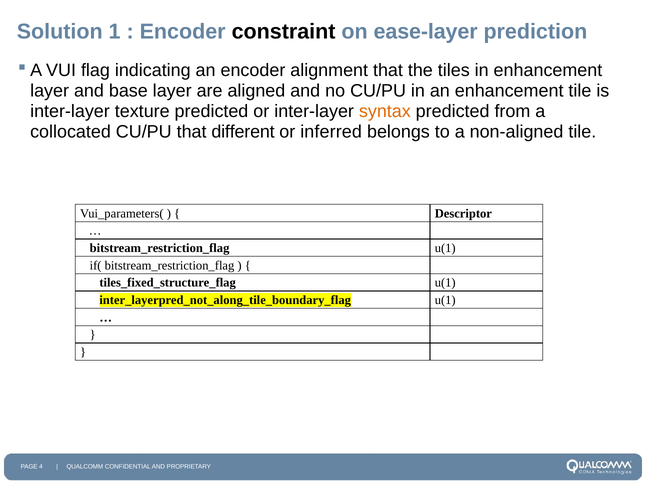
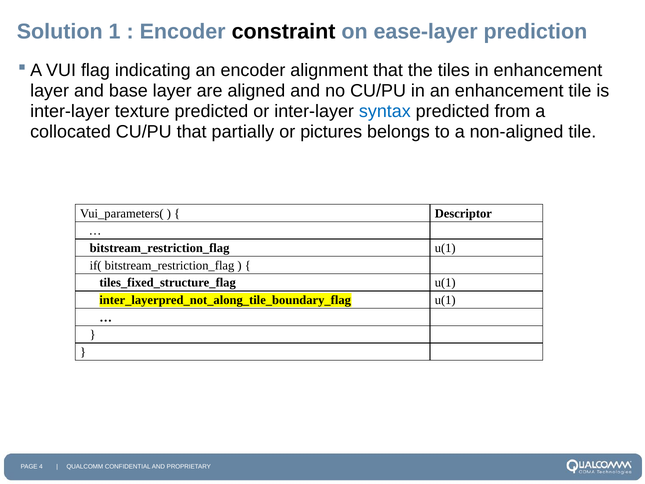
syntax colour: orange -> blue (385, 111)
different: different -> partially (243, 132)
inferred: inferred -> pictures (331, 132)
